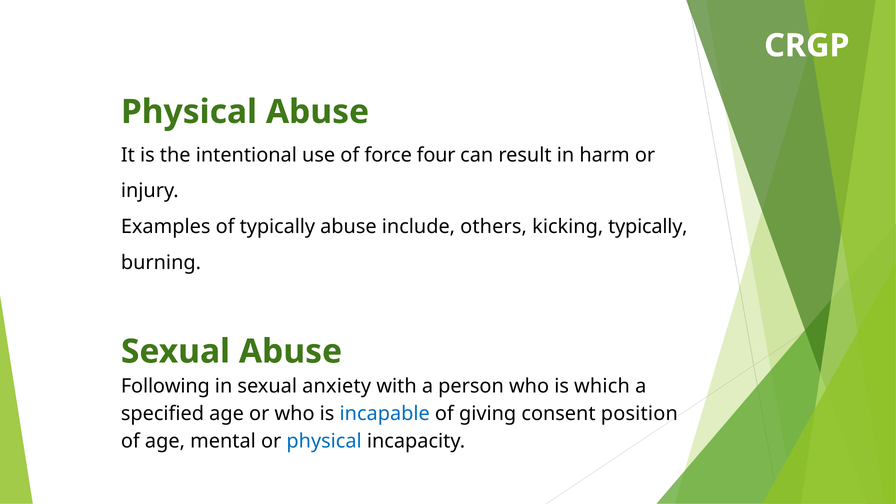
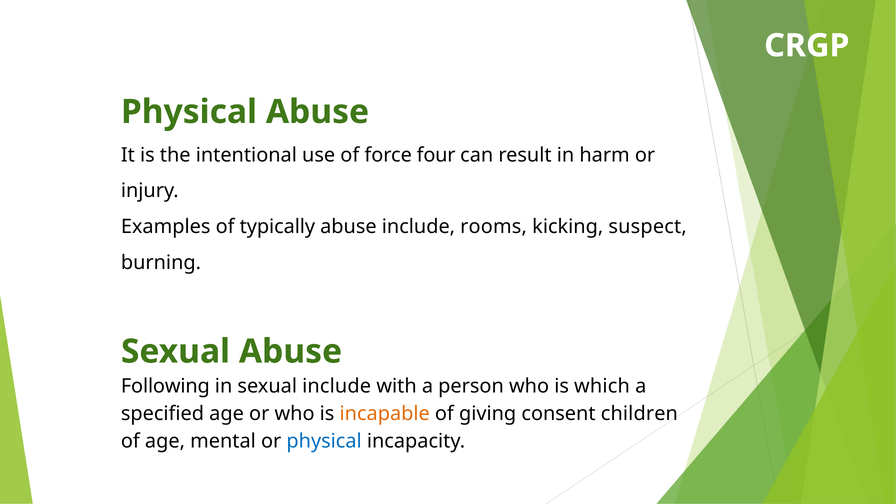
others: others -> rooms (494, 227)
kicking typically: typically -> suspect (648, 227)
sexual anxiety: anxiety -> include (337, 386)
incapable colour: blue -> orange (385, 414)
position: position -> children (639, 414)
